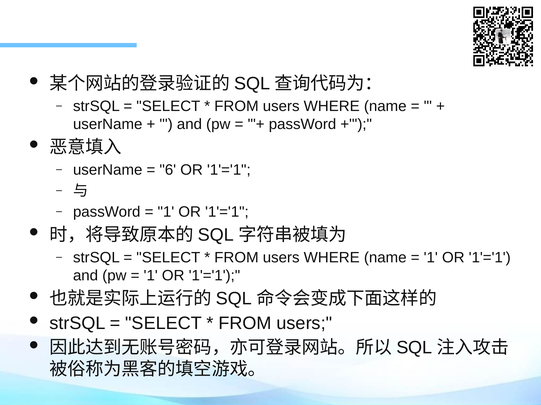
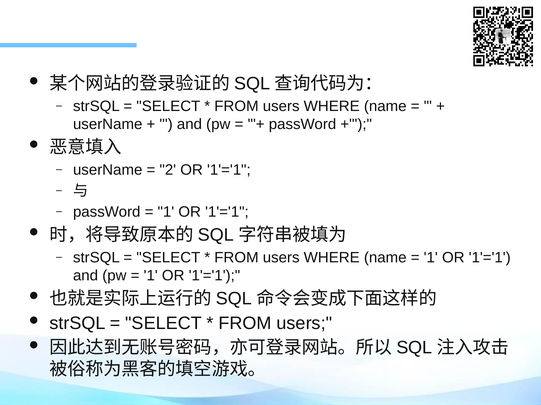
6: 6 -> 2 (168, 170)
